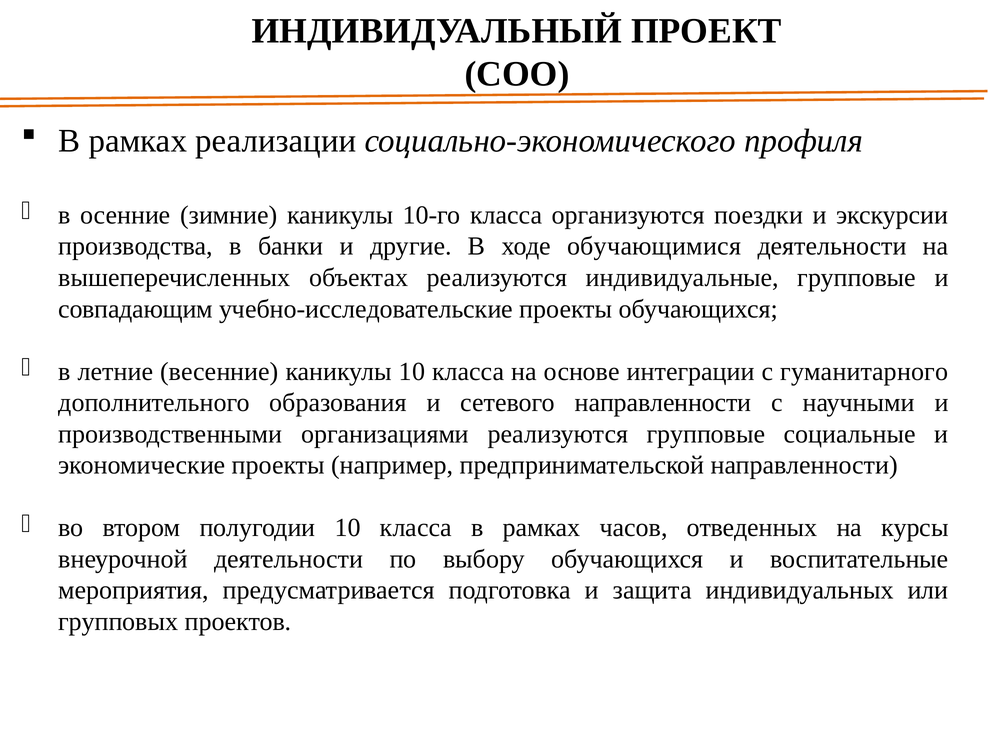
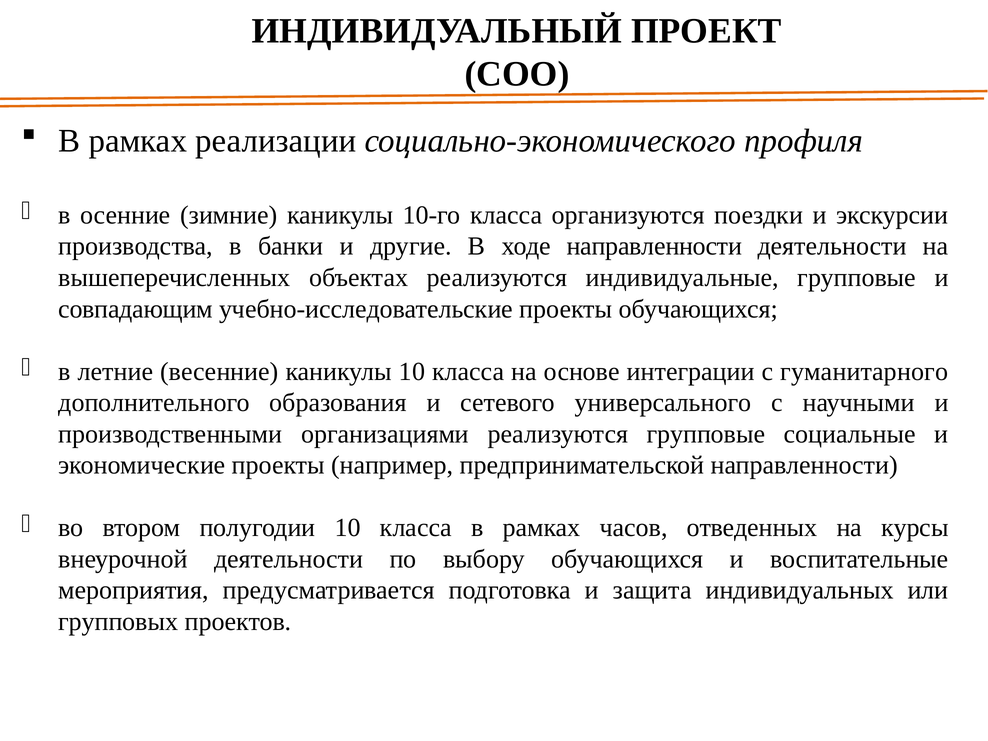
ходе обучающимися: обучающимися -> направленности (654, 246)
сетевого направленности: направленности -> универсального (663, 403)
